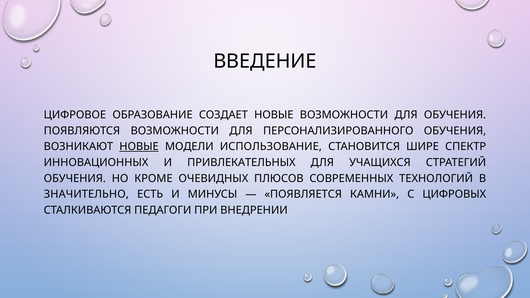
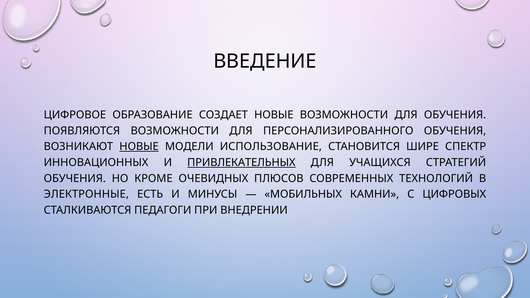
ПРИВЛЕКАТЕЛЬНЫХ underline: none -> present (241, 163)
ЗНАЧИТЕЛЬНО: ЗНАЧИТЕЛЬНО -> ЭЛЕКТРОННЫЕ (86, 194)
ПОЯВЛЯЕТСЯ: ПОЯВЛЯЕТСЯ -> МОБИЛЬНЫХ (303, 194)
